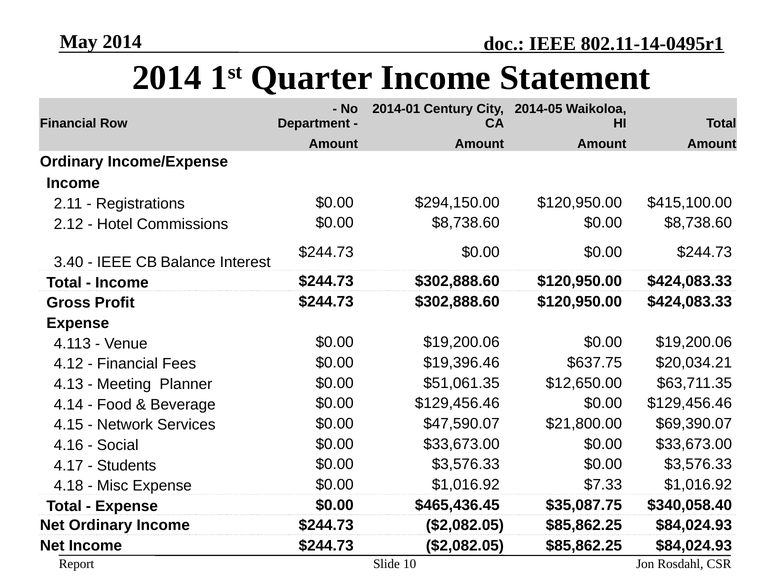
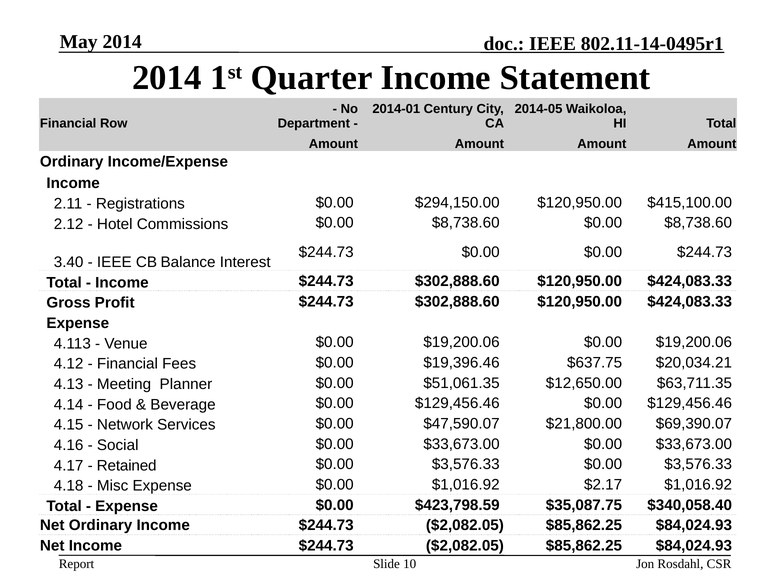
Students: Students -> Retained (127, 465)
$7.33: $7.33 -> $2.17 (603, 484)
$465,436.45: $465,436.45 -> $423,798.59 (457, 504)
